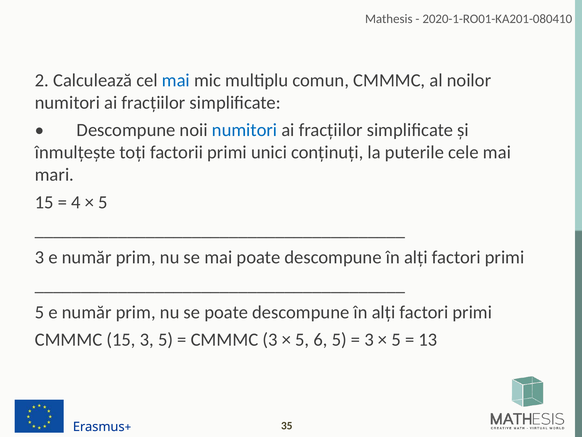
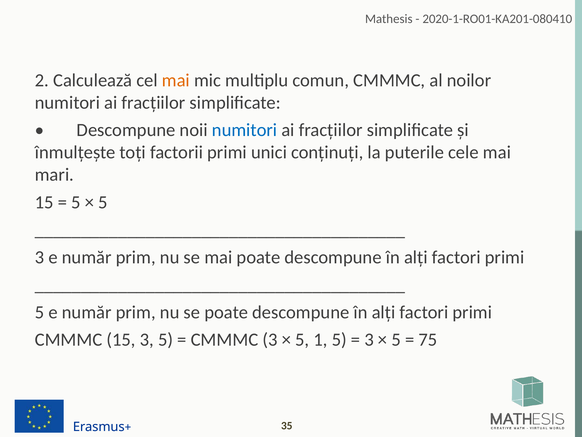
mai colour: blue -> orange (176, 80)
4: 4 -> 5 (76, 202)
6: 6 -> 1 (320, 339)
13: 13 -> 75 (428, 339)
